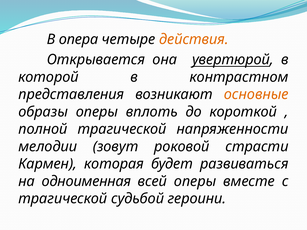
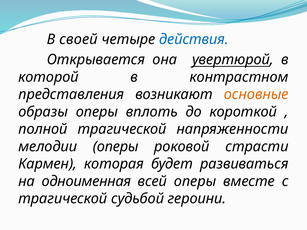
опера: опера -> своей (78, 39)
действия colour: orange -> blue (194, 39)
мелодии зовут: зовут -> оперы (116, 147)
